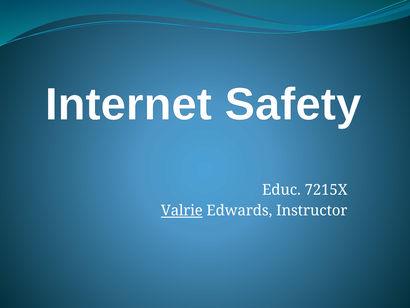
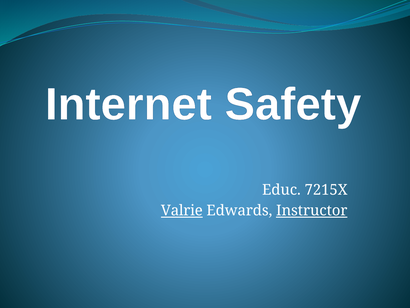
Instructor underline: none -> present (312, 210)
